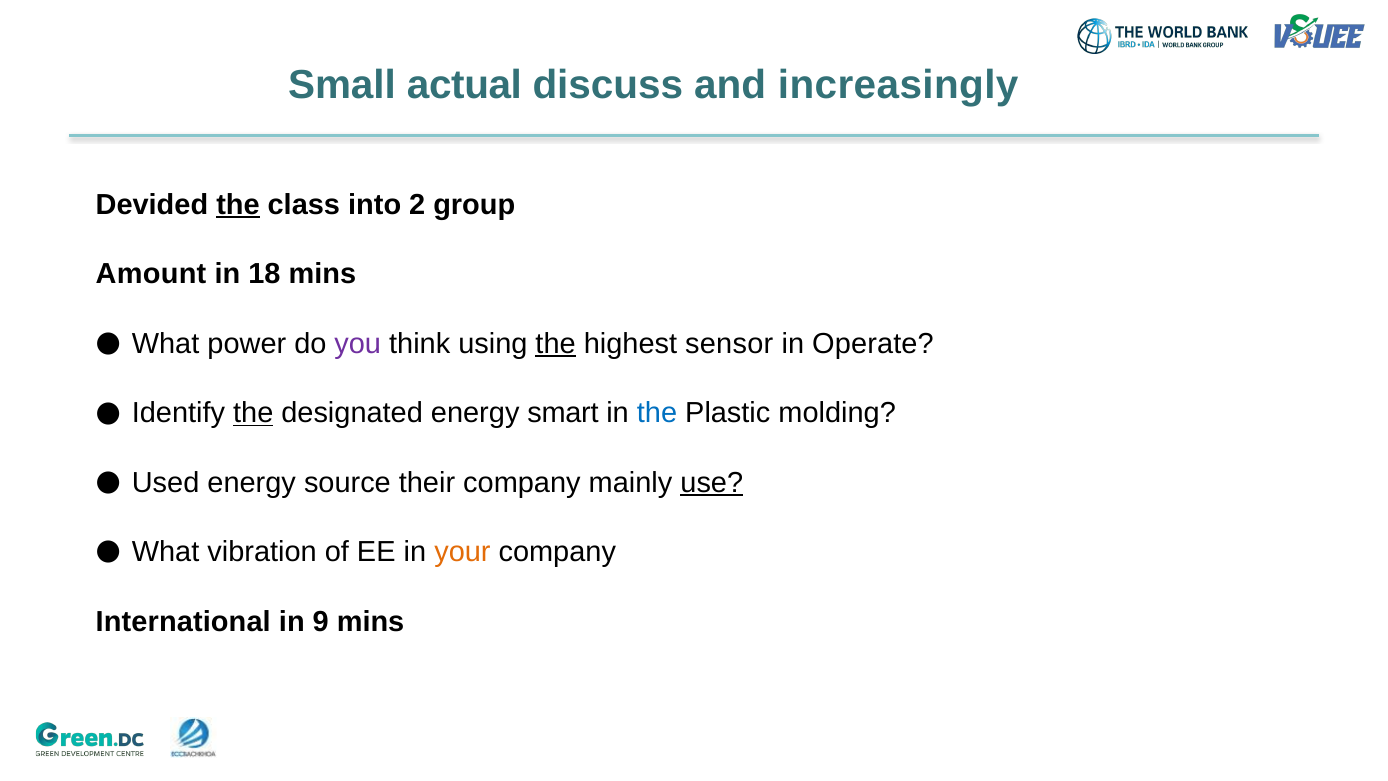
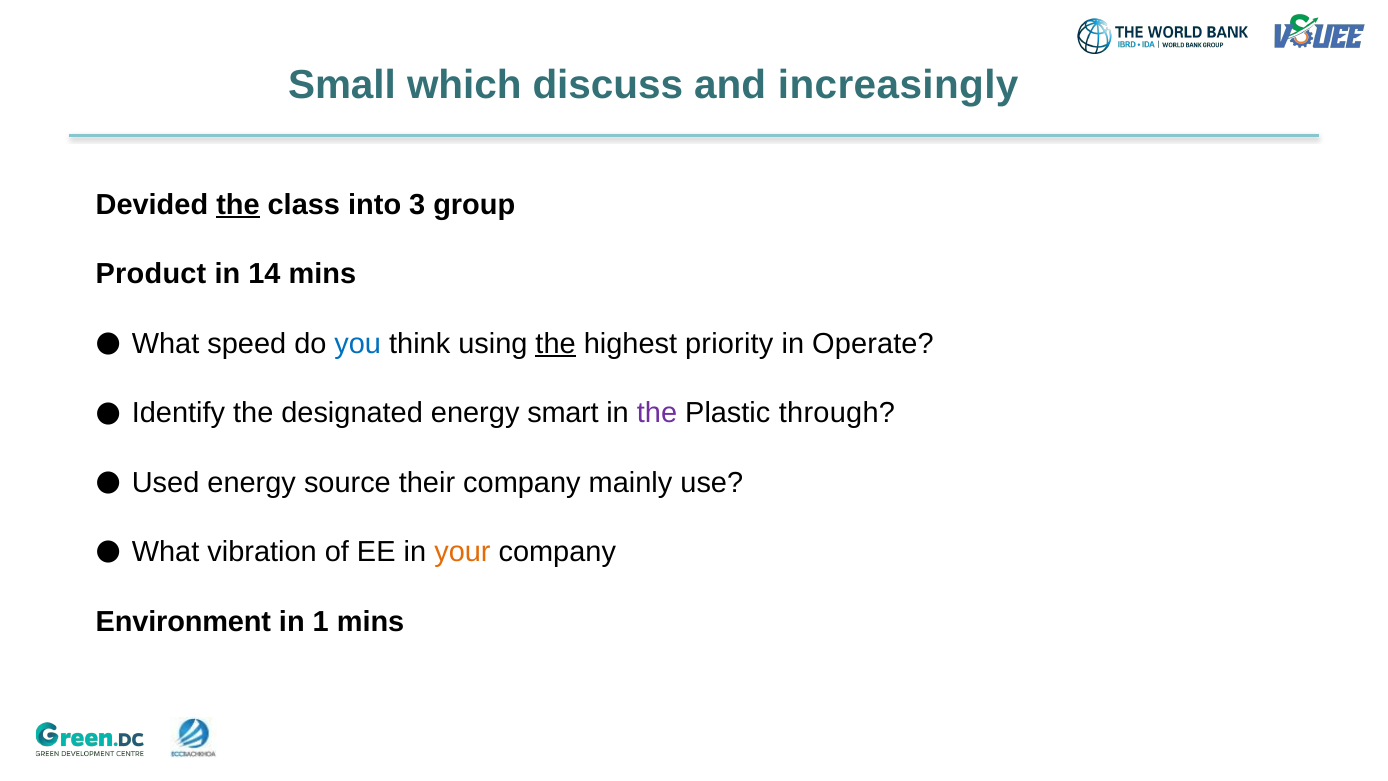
actual: actual -> which (464, 85)
2: 2 -> 3 (417, 205)
Amount: Amount -> Product (151, 274)
18: 18 -> 14 (264, 274)
power: power -> speed (247, 344)
you colour: purple -> blue (358, 344)
sensor: sensor -> priority (729, 344)
the underline: present -> none (253, 413)
the colour: blue -> purple (657, 413)
molding: molding -> through (837, 413)
use underline: present -> none (712, 482)
International: International -> Environment (183, 621)
9: 9 -> 1 (321, 621)
